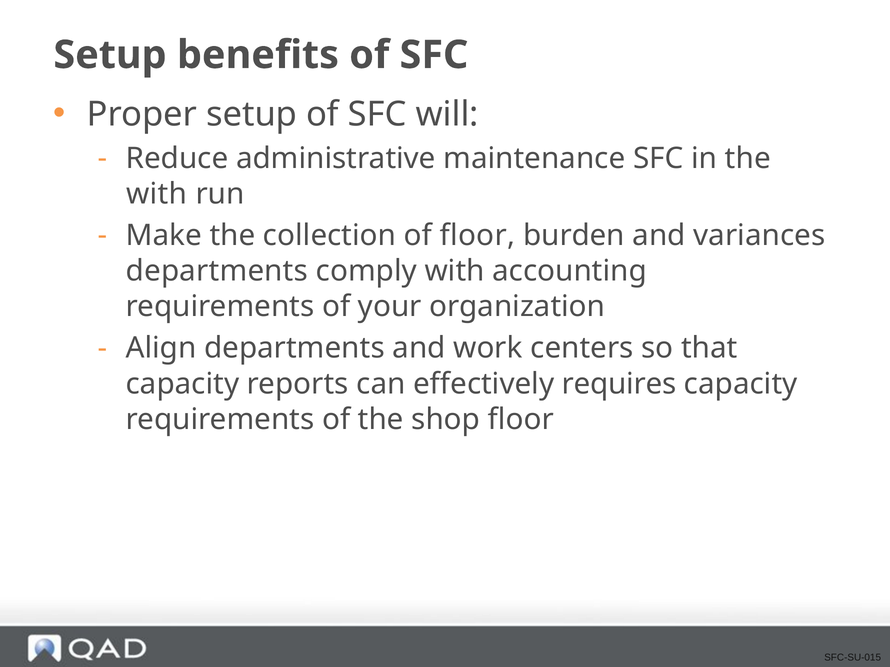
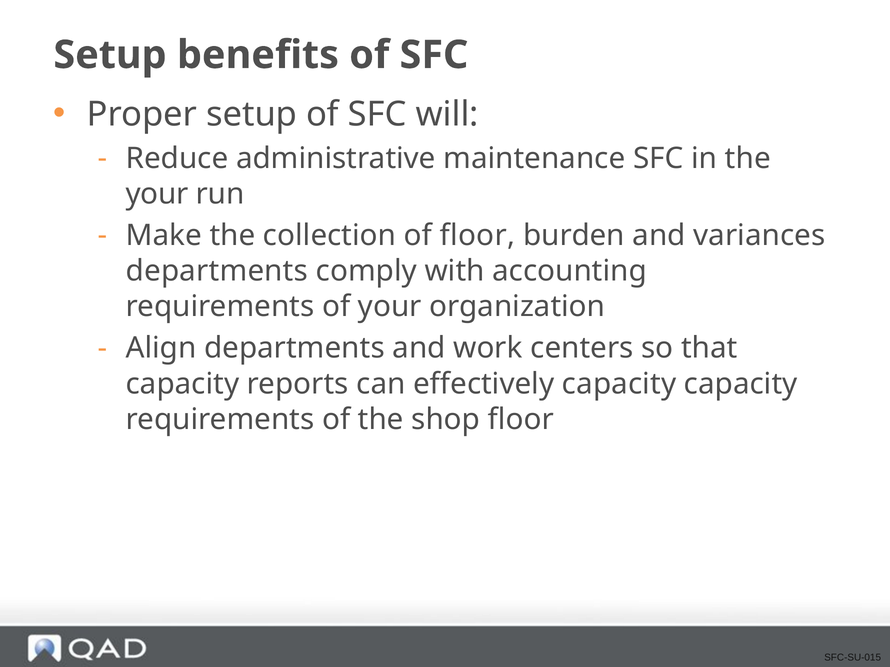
with: with -> your (157, 194)
effectively requires: requires -> capacity (619, 384)
